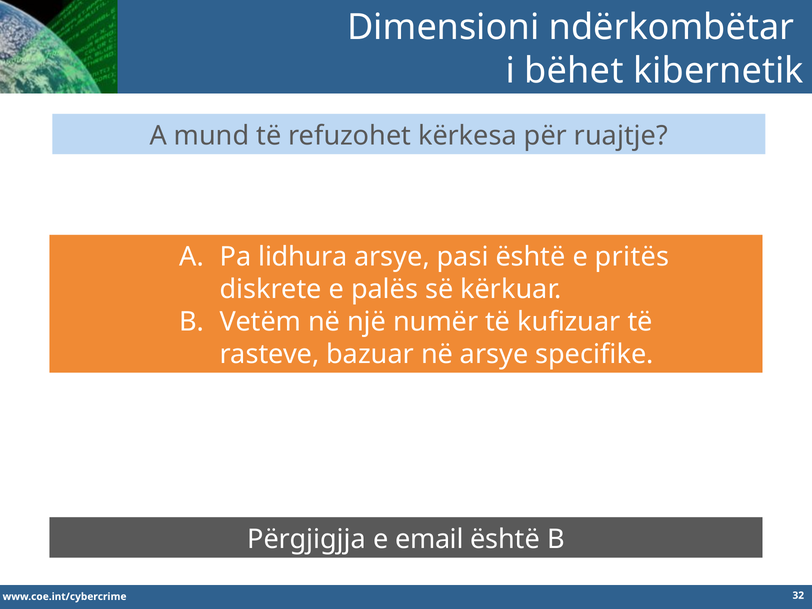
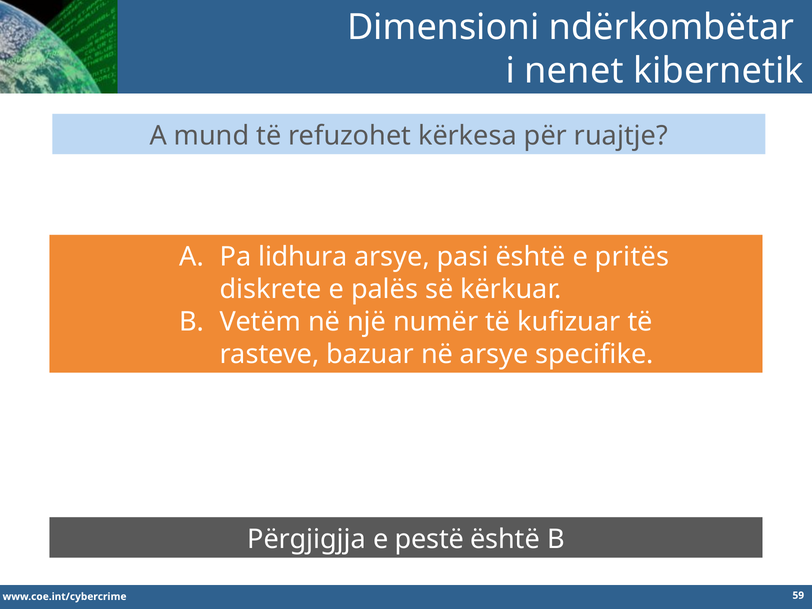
bëhet: bëhet -> nenet (574, 71)
email: email -> pestë (429, 539)
32: 32 -> 59 (798, 595)
